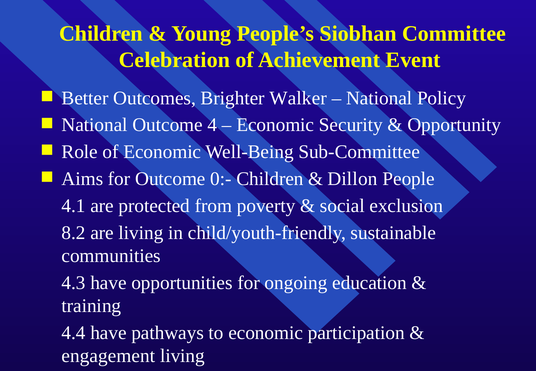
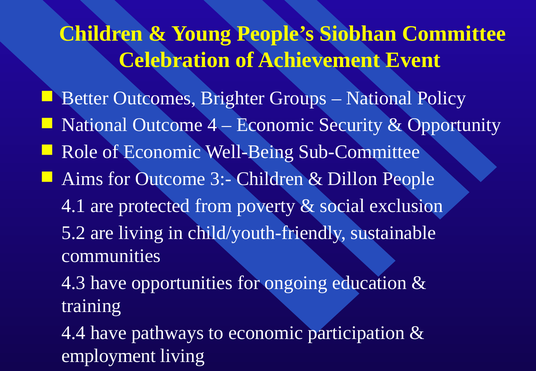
Walker: Walker -> Groups (298, 98)
0:-: 0:- -> 3:- (221, 179)
8.2: 8.2 -> 5.2 (74, 233)
engagement: engagement -> employment (109, 356)
